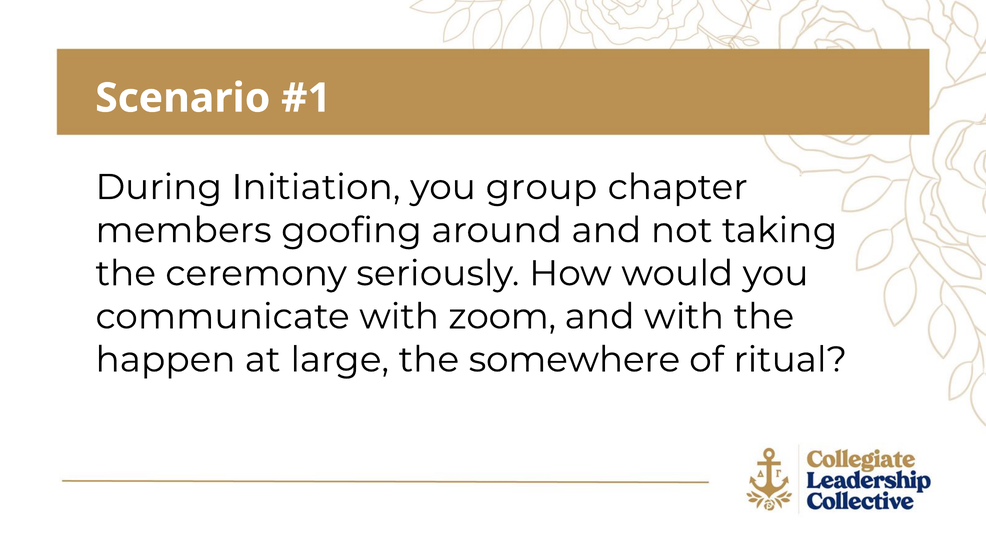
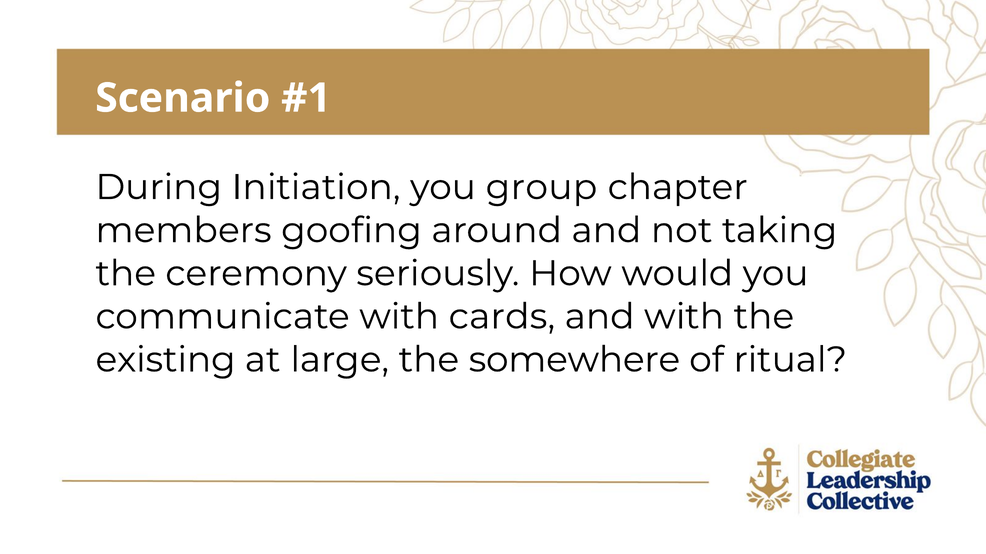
zoom: zoom -> cards (502, 317)
happen: happen -> existing (166, 360)
